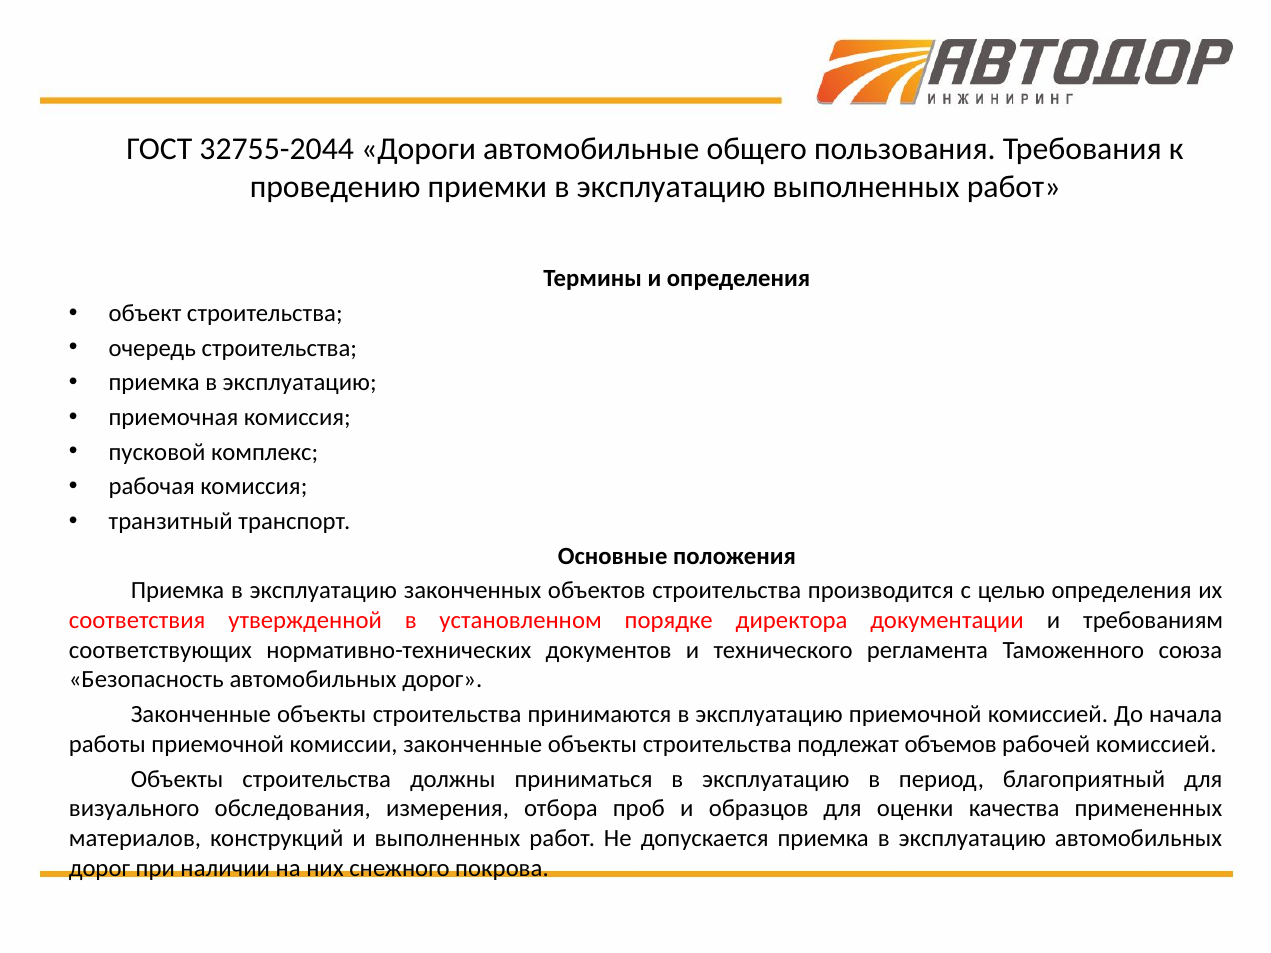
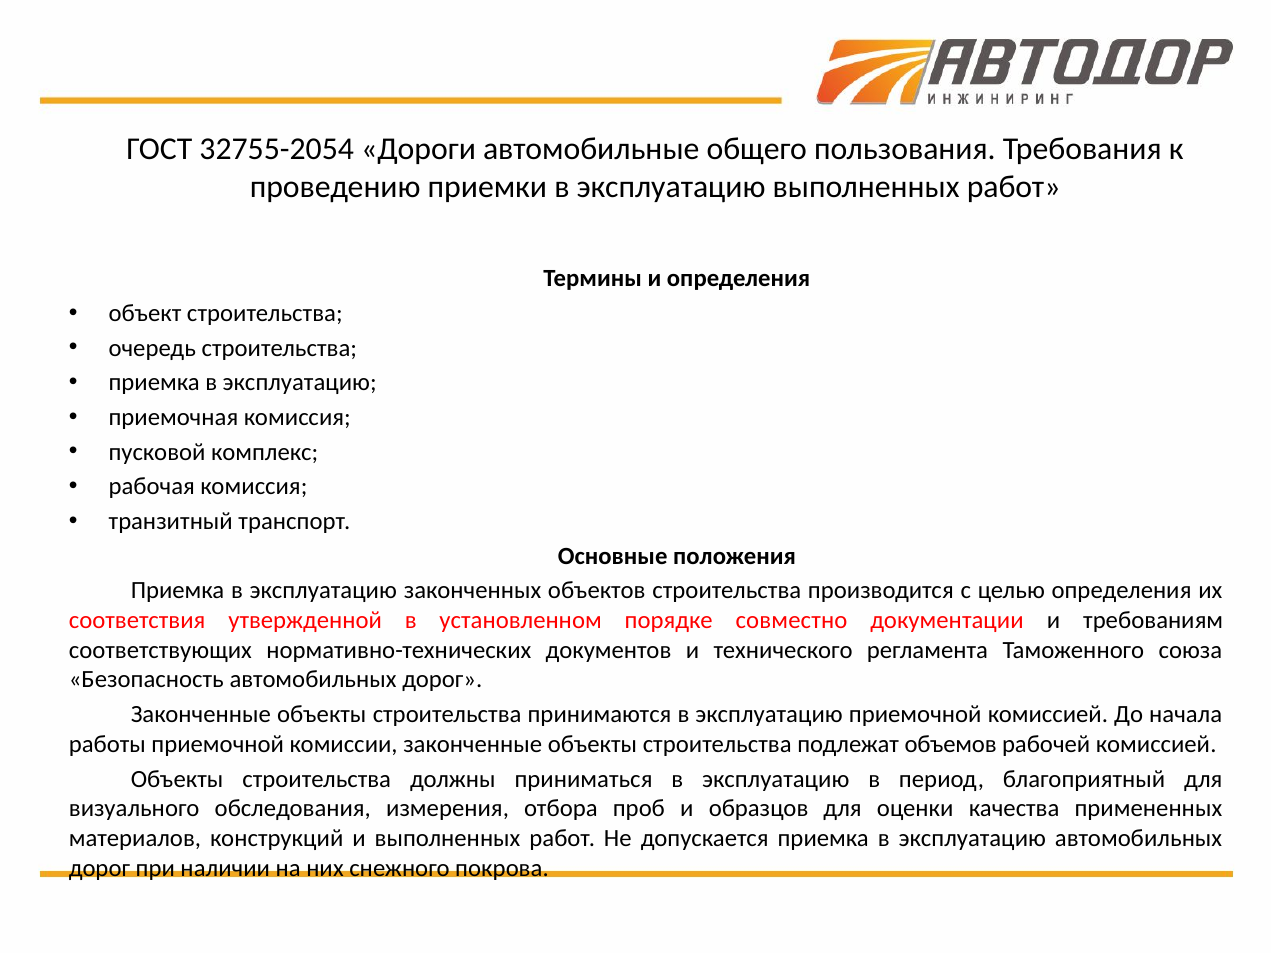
32755-2044: 32755-2044 -> 32755-2054 (277, 149)
директора: директора -> совместно (792, 621)
